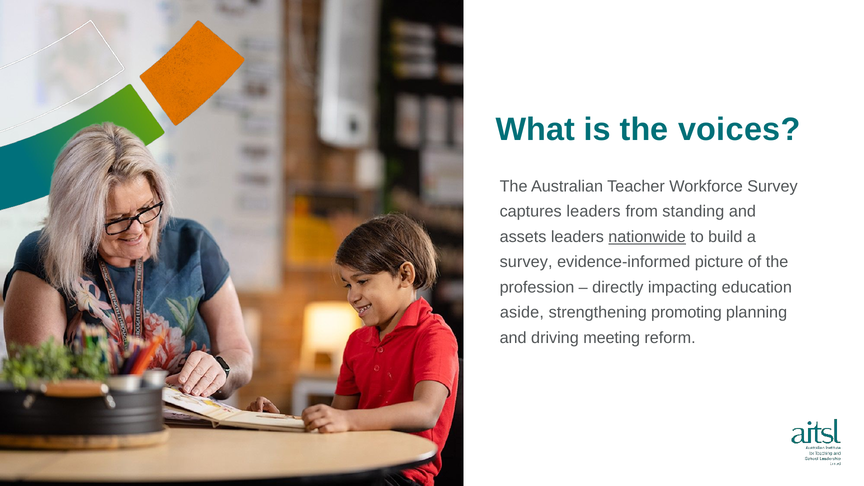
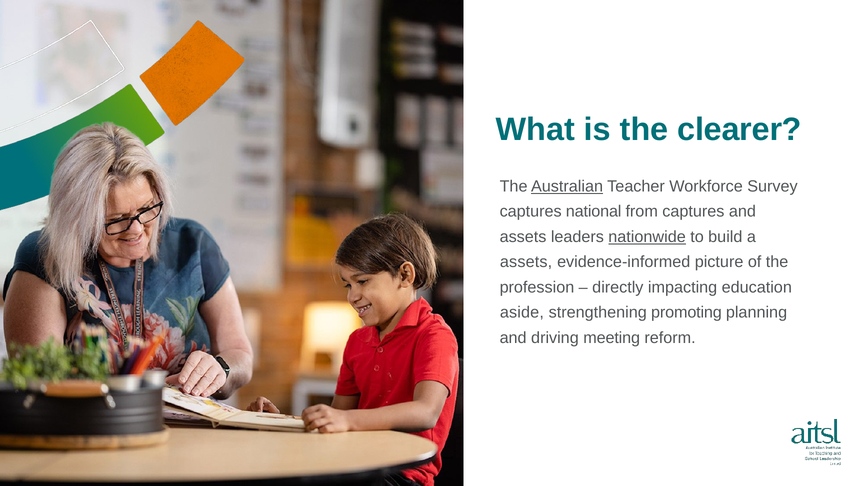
voices: voices -> clearer (740, 130)
Australian underline: none -> present (567, 186)
captures leaders: leaders -> national (594, 212)
from standing: standing -> captures (693, 212)
survey: survey -> assets (526, 262)
